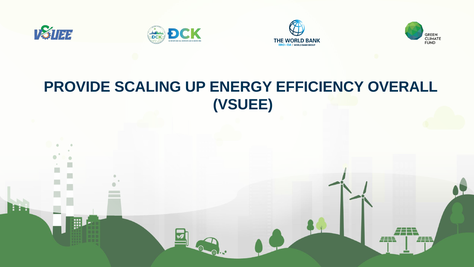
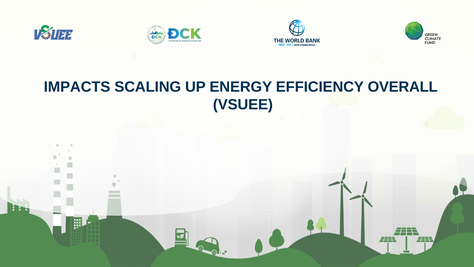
PROVIDE: PROVIDE -> IMPACTS (77, 87)
